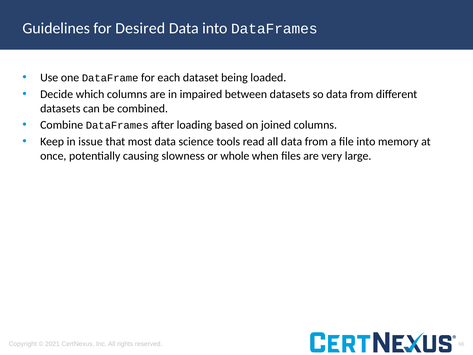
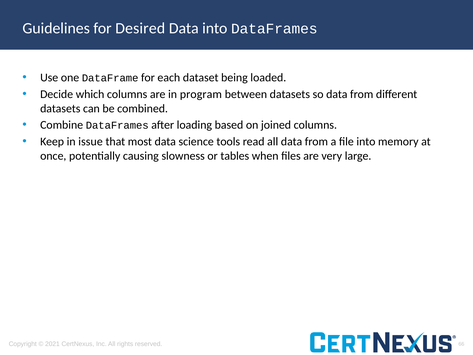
impaired: impaired -> program (201, 94)
whole: whole -> tables (235, 156)
